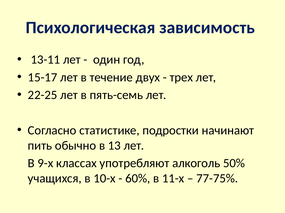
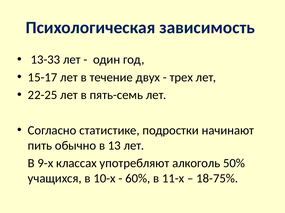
13-11: 13-11 -> 13-33 (45, 60)
77-75%: 77-75% -> 18-75% (217, 179)
